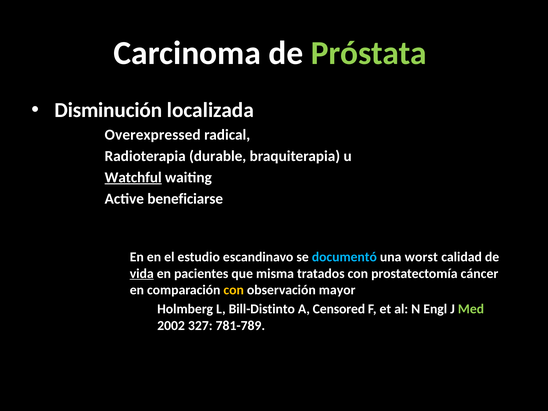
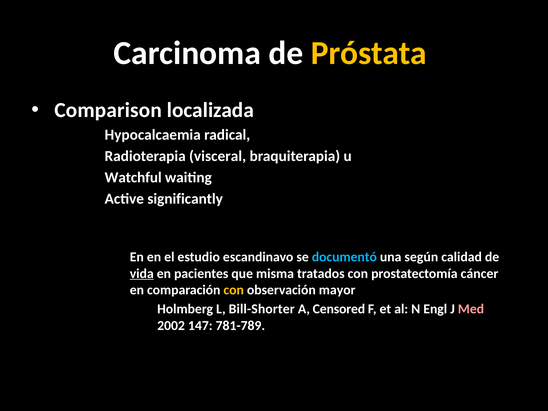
Próstata colour: light green -> yellow (369, 53)
Disminución: Disminución -> Comparison (108, 110)
Overexpressed: Overexpressed -> Hypocalcaemia (153, 135)
durable: durable -> visceral (218, 156)
Watchful underline: present -> none (133, 177)
beneficiarse: beneficiarse -> significantly (185, 199)
worst: worst -> según (421, 257)
Bill-Distinto: Bill-Distinto -> Bill-Shorter (262, 309)
Med colour: light green -> pink (471, 309)
327: 327 -> 147 (200, 326)
